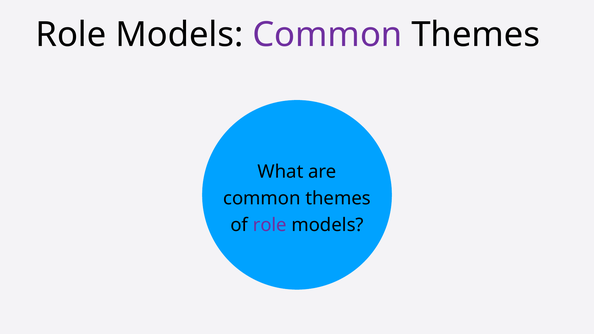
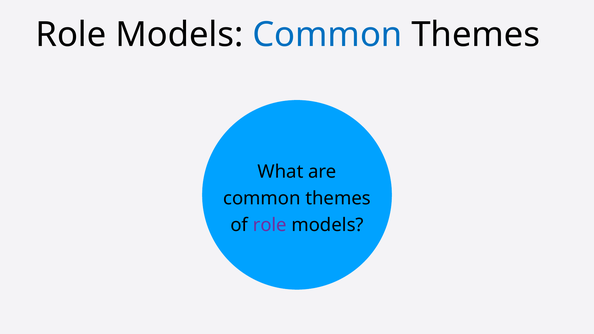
Common colour: purple -> blue (327, 35)
